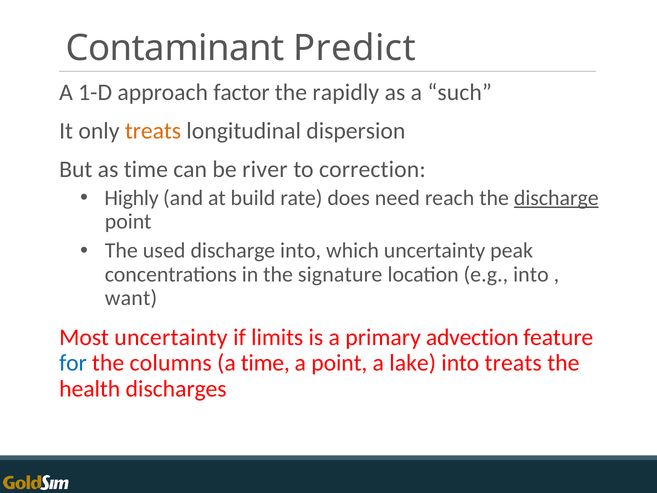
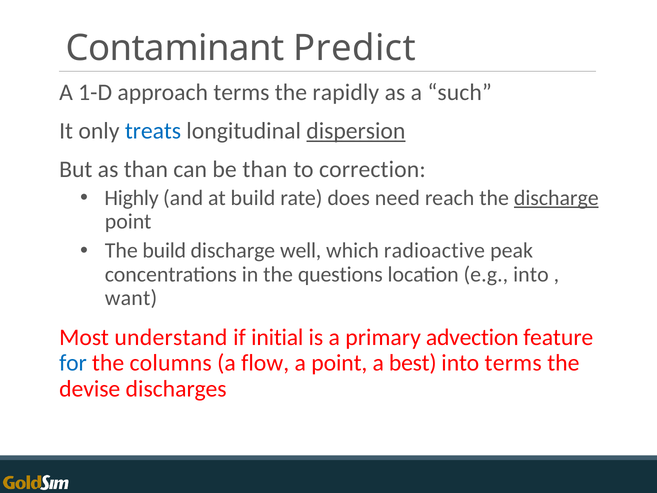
approach factor: factor -> terms (241, 93)
treats colour: orange -> blue (153, 131)
dispersion underline: none -> present (356, 131)
as time: time -> than (146, 170)
be river: river -> than (265, 170)
The used: used -> build (164, 251)
discharge into: into -> well (301, 251)
which uncertainty: uncertainty -> radioactive (434, 251)
signature: signature -> questions (340, 274)
Most uncertainty: uncertainty -> understand (171, 337)
limits: limits -> initial (277, 337)
a time: time -> flow (265, 363)
lake: lake -> best (413, 363)
into treats: treats -> terms (513, 363)
health: health -> devise (90, 389)
